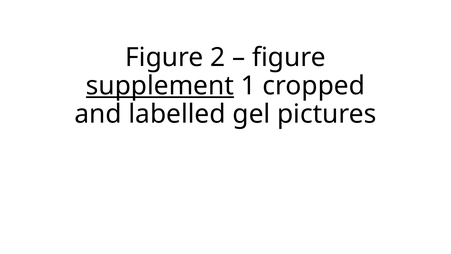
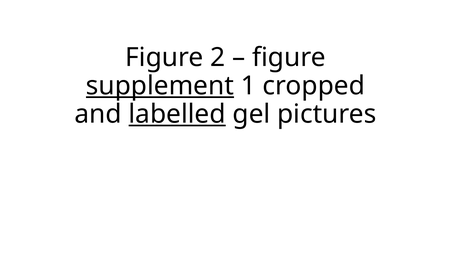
labelled underline: none -> present (177, 114)
